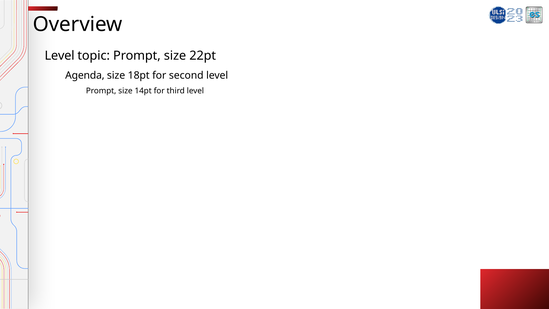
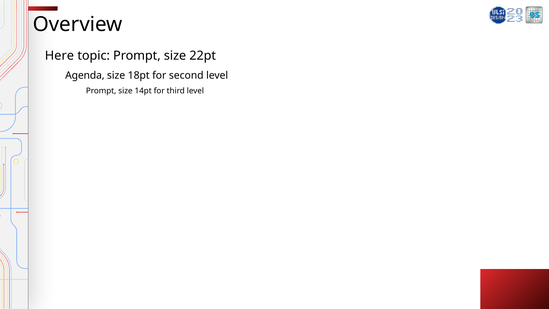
Level: Level -> Here (59, 56)
